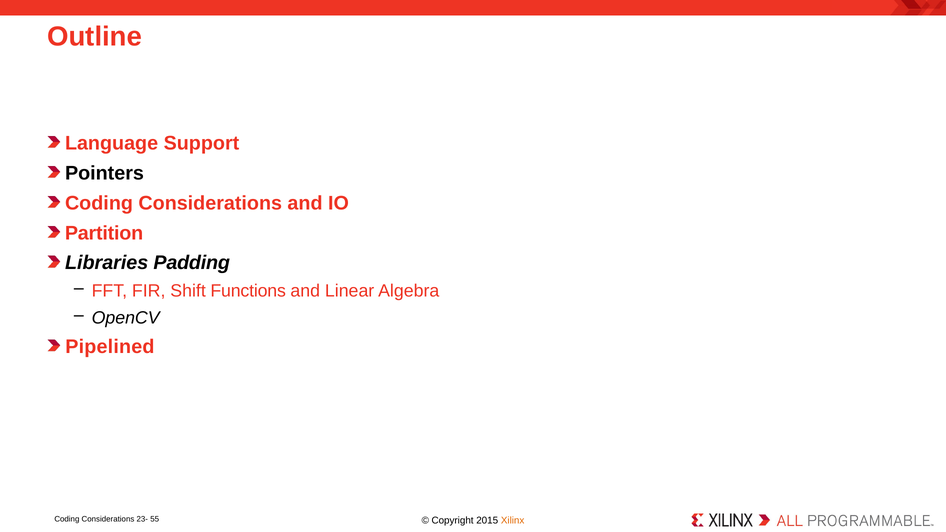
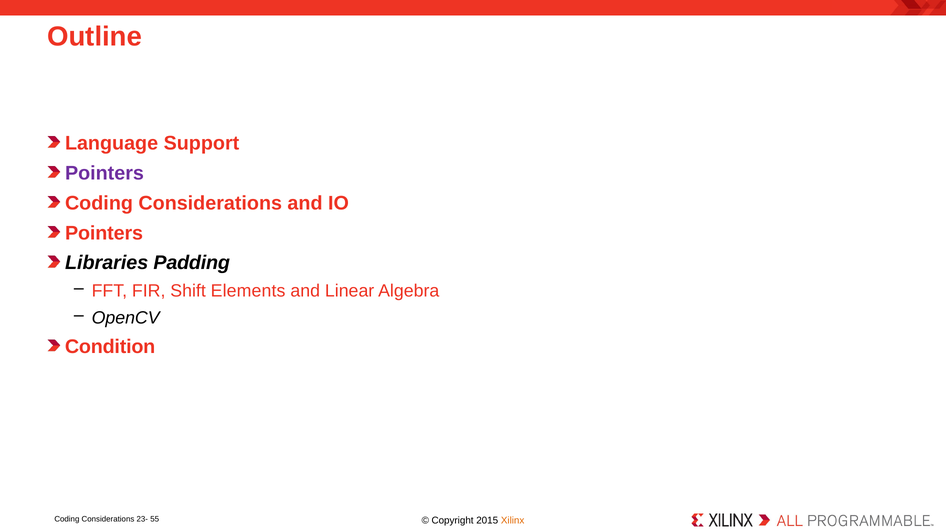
Pointers colour: black -> purple (104, 173)
Partition: Partition -> Pointers (104, 233)
Functions: Functions -> Elements (248, 291)
Pipelined: Pipelined -> Condition (110, 347)
